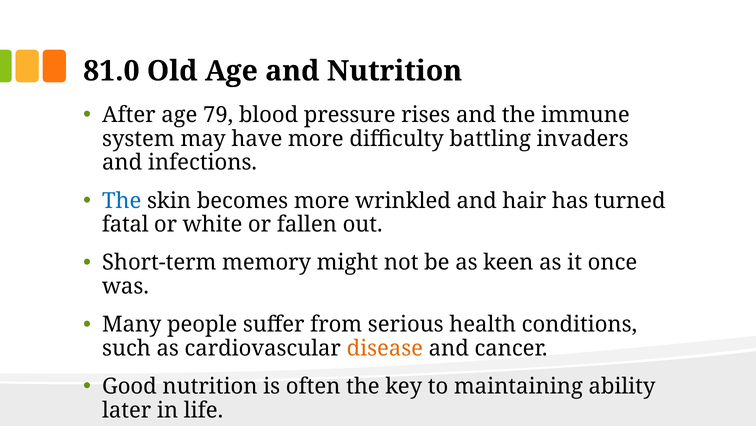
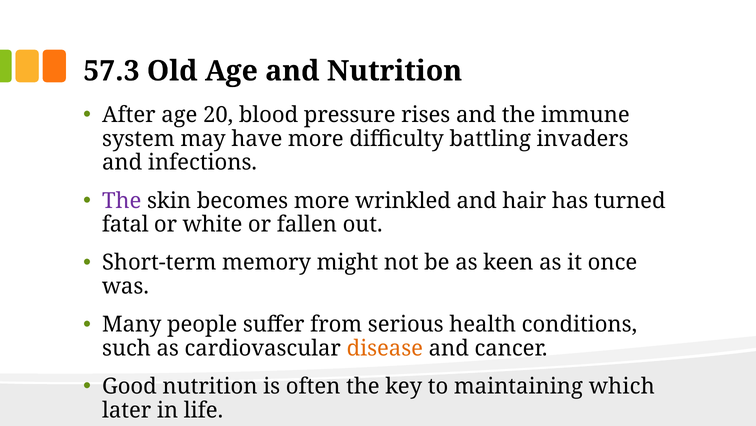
81.0: 81.0 -> 57.3 (111, 71)
79: 79 -> 20 (218, 115)
The colour: blue -> purple (122, 200)
ability: ability -> which (622, 386)
